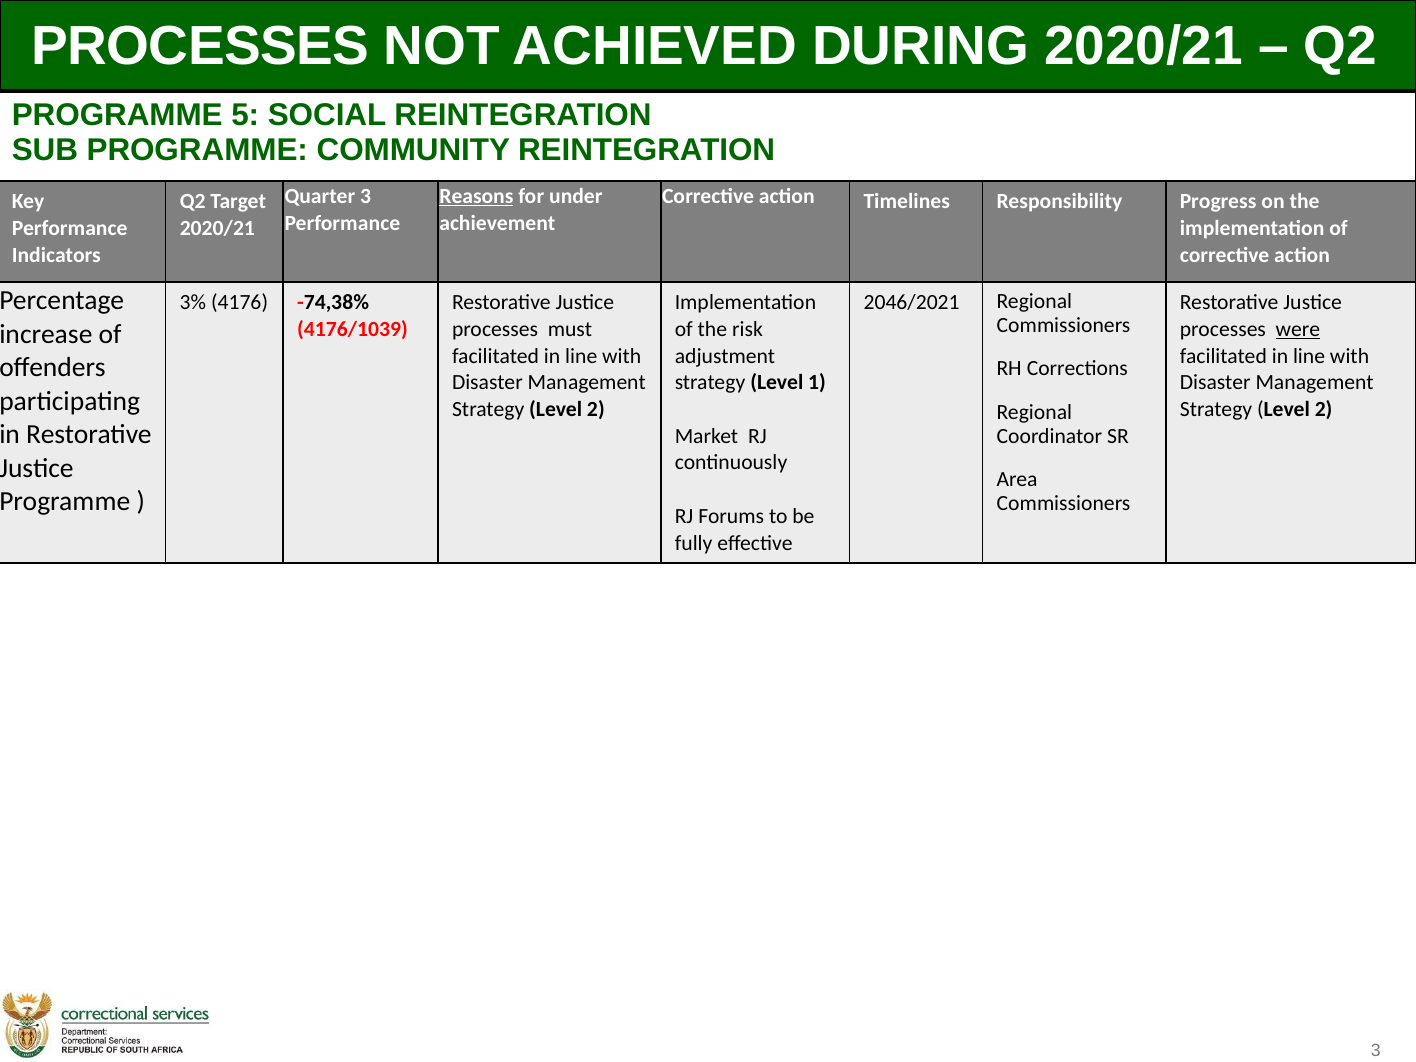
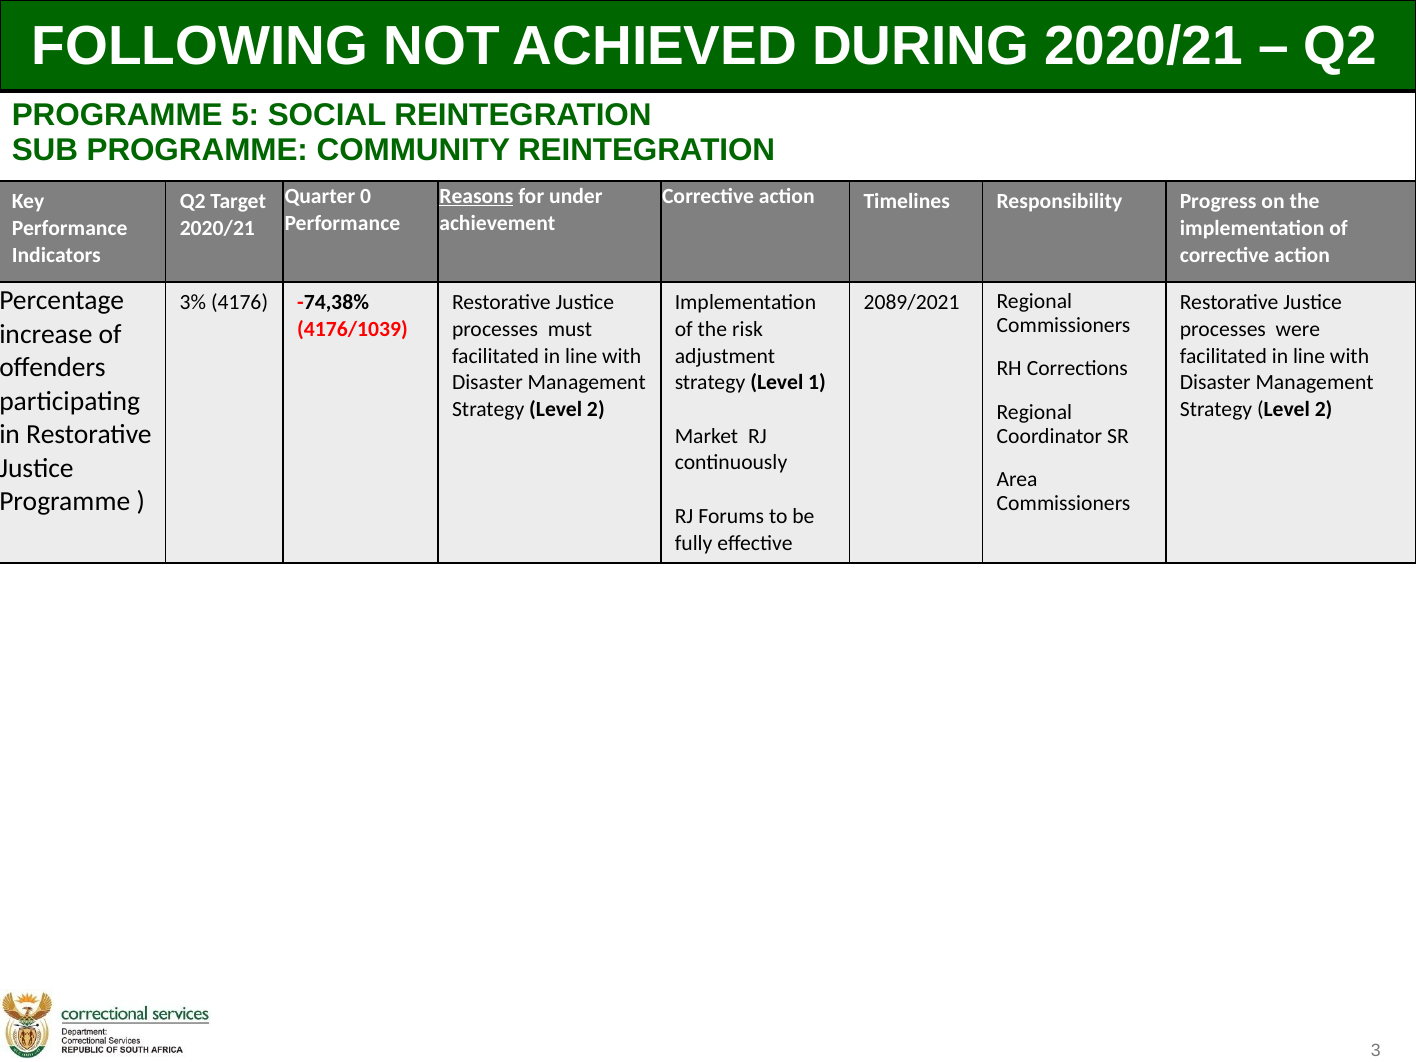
PROCESSES: PROCESSES -> FOLLOWING (200, 46)
Quarter 3: 3 -> 0 (366, 196)
2046/2021: 2046/2021 -> 2089/2021 (912, 303)
were underline: present -> none (1298, 329)
